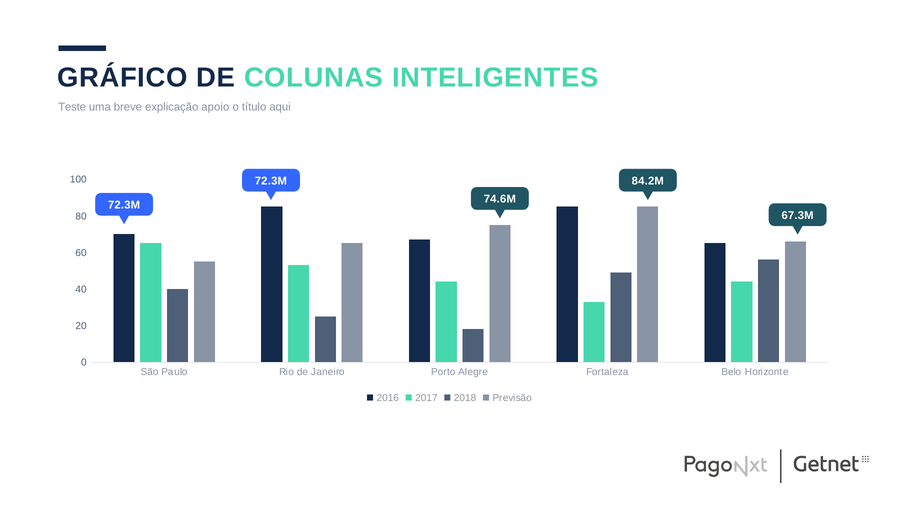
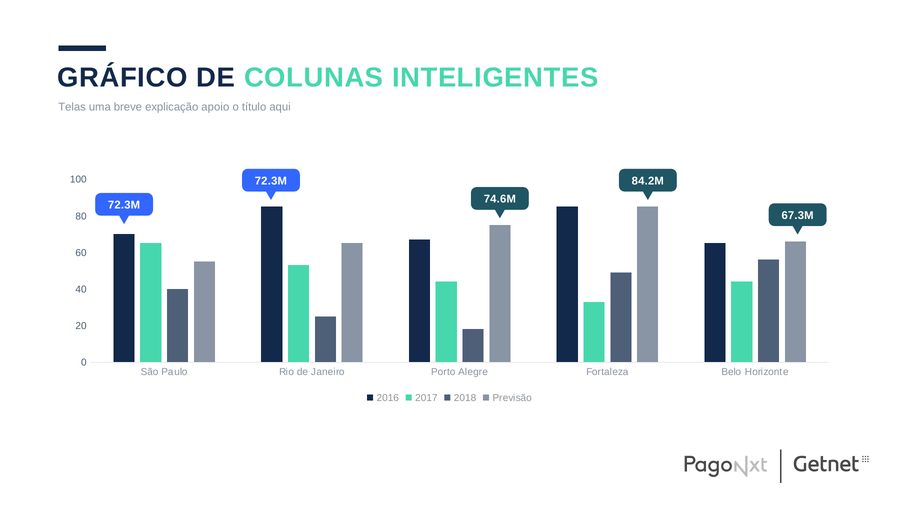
Teste: Teste -> Telas (72, 107)
